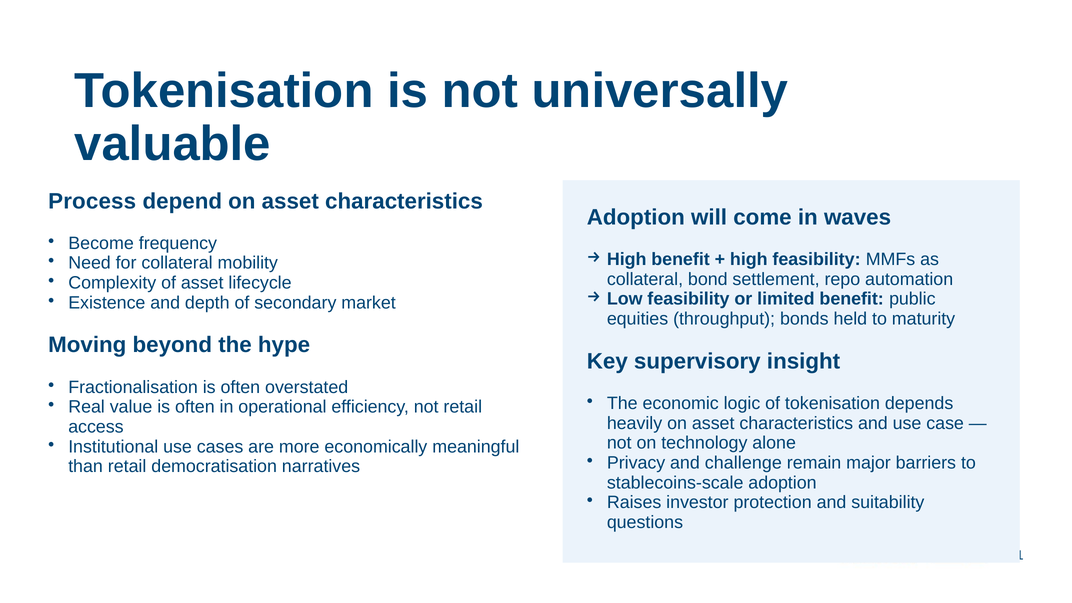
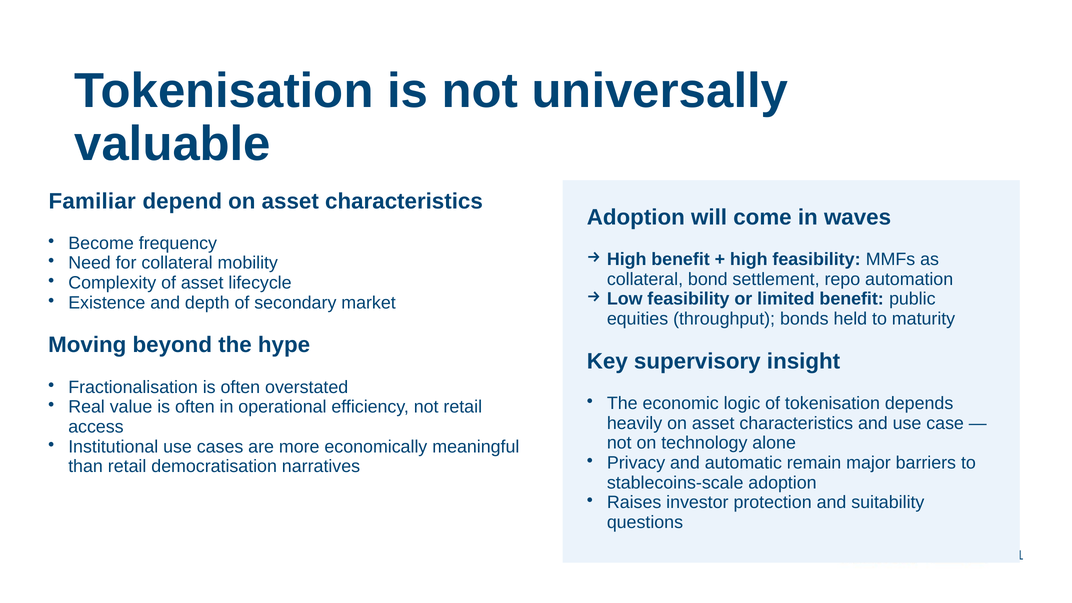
Process: Process -> Familiar (92, 201)
challenge: challenge -> automatic (743, 463)
